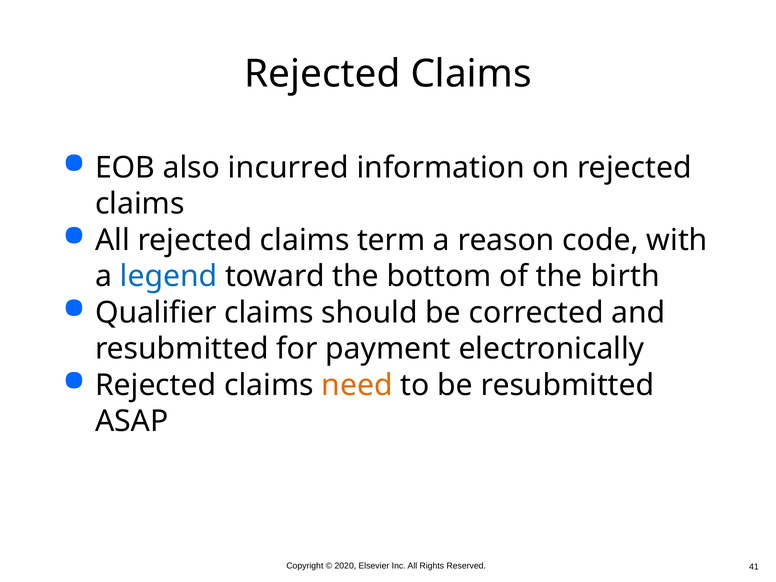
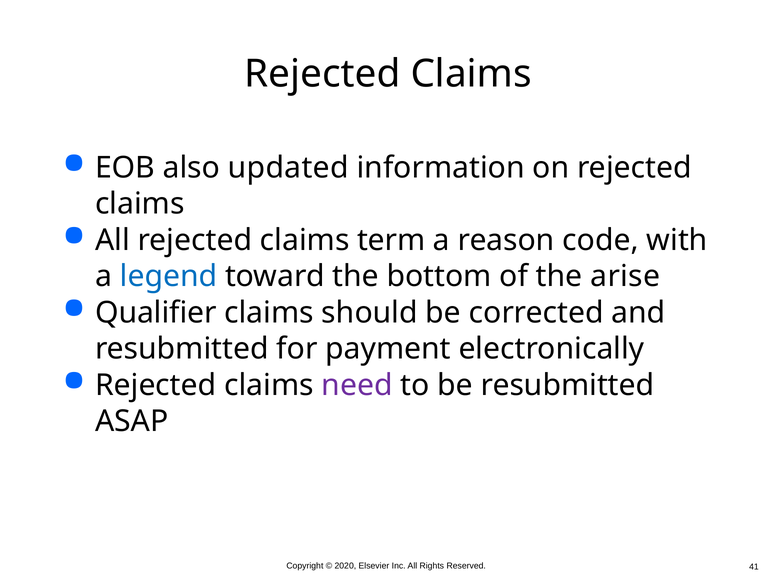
incurred: incurred -> updated (288, 168)
birth: birth -> arise (625, 276)
need colour: orange -> purple (357, 385)
